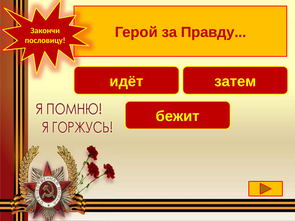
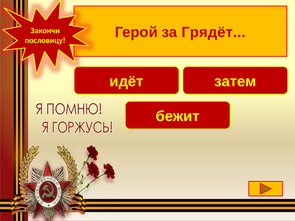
Правду: Правду -> Грядёт (214, 32)
